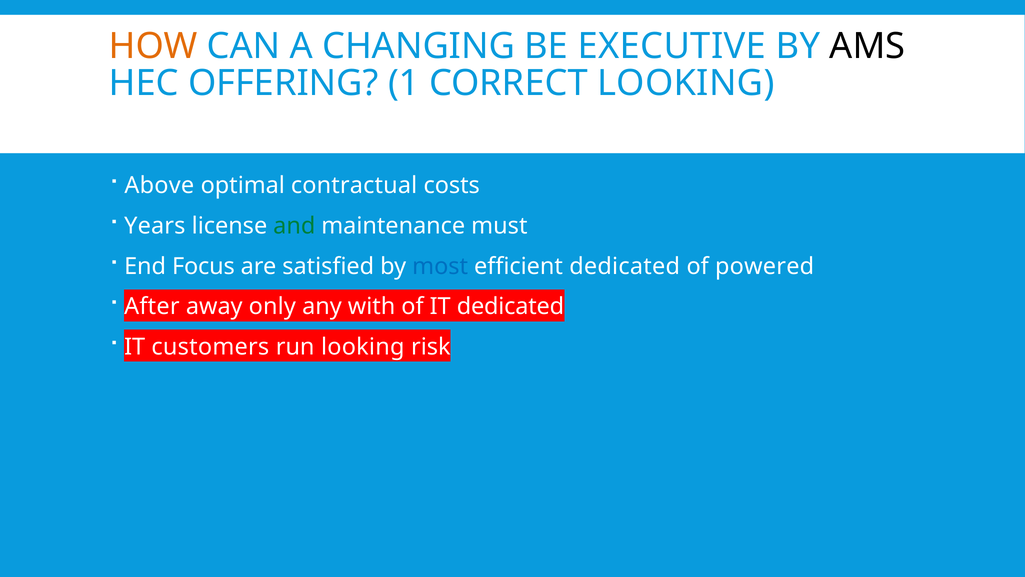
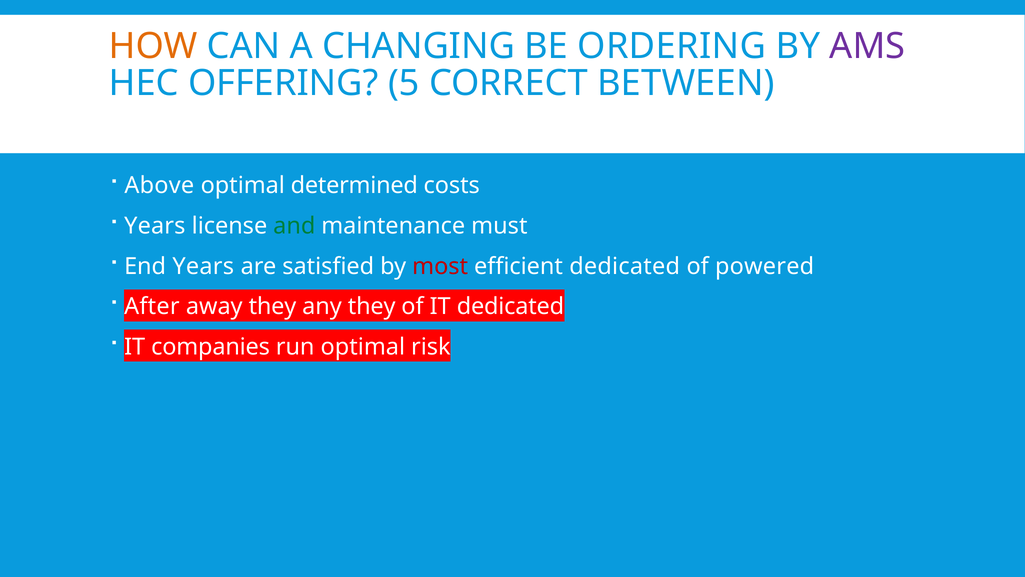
EXECUTIVE: EXECUTIVE -> ORDERING (672, 46)
AMS colour: black -> purple (867, 46)
1: 1 -> 5 (404, 83)
CORRECT LOOKING: LOOKING -> BETWEEN (686, 83)
contractual: contractual -> determined (354, 185)
End Focus: Focus -> Years (203, 266)
most colour: blue -> red (440, 266)
away only: only -> they (272, 306)
any with: with -> they (372, 306)
customers: customers -> companies (211, 347)
run looking: looking -> optimal (363, 347)
